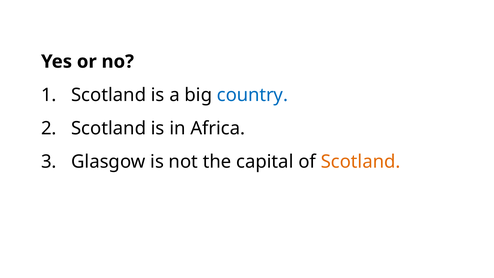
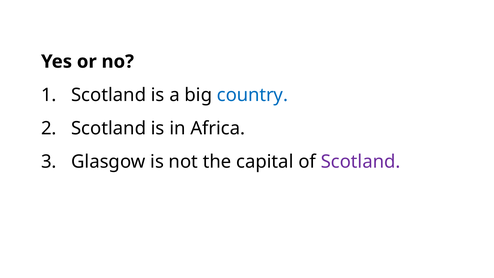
Scotland colour: orange -> purple (361, 162)
